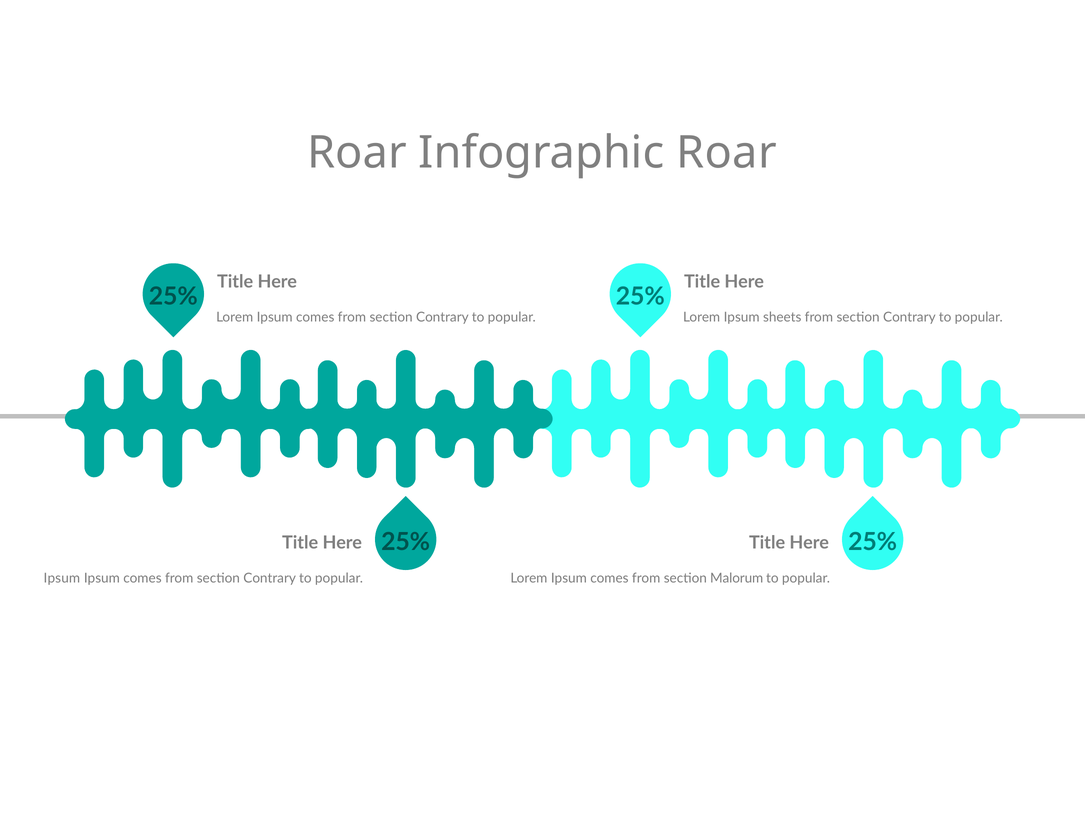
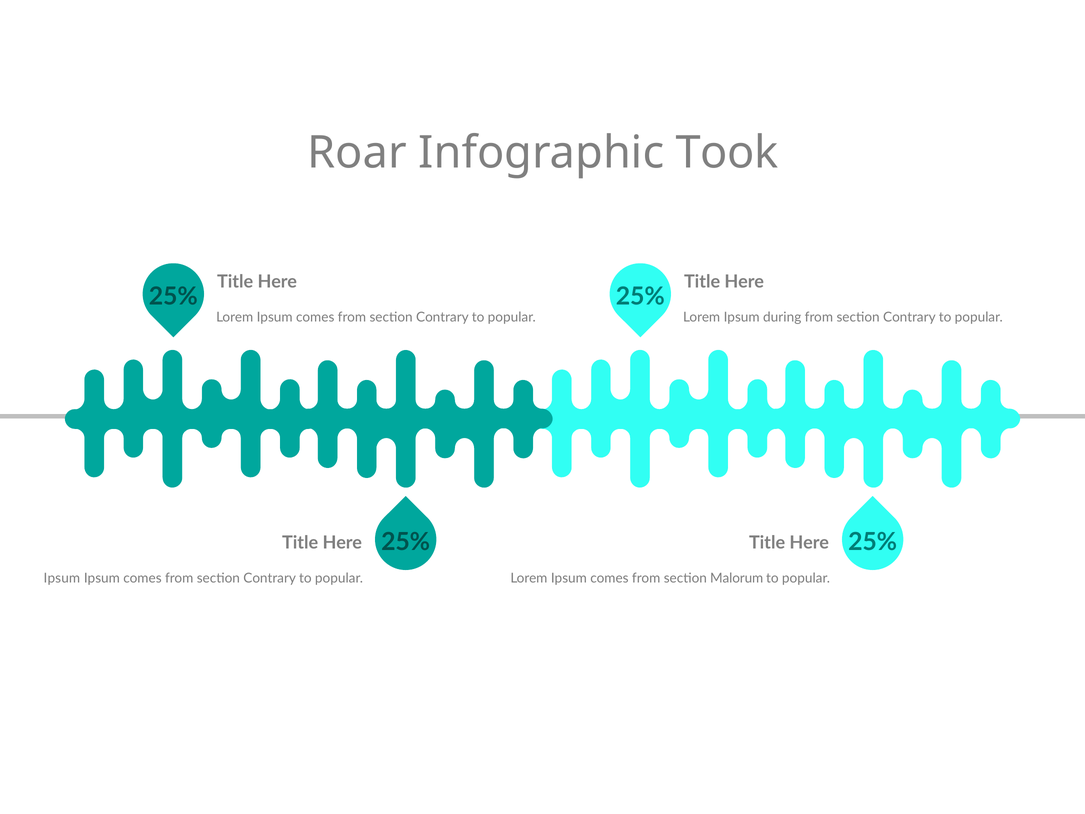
Infographic Roar: Roar -> Took (727, 153)
sheets: sheets -> during (782, 317)
